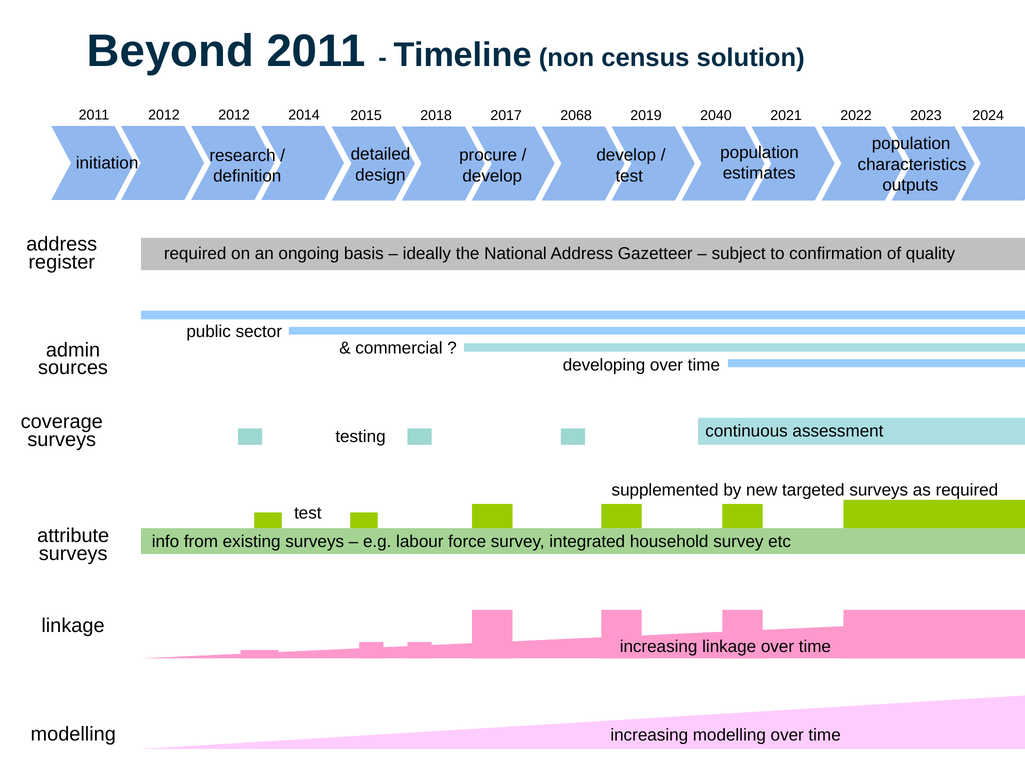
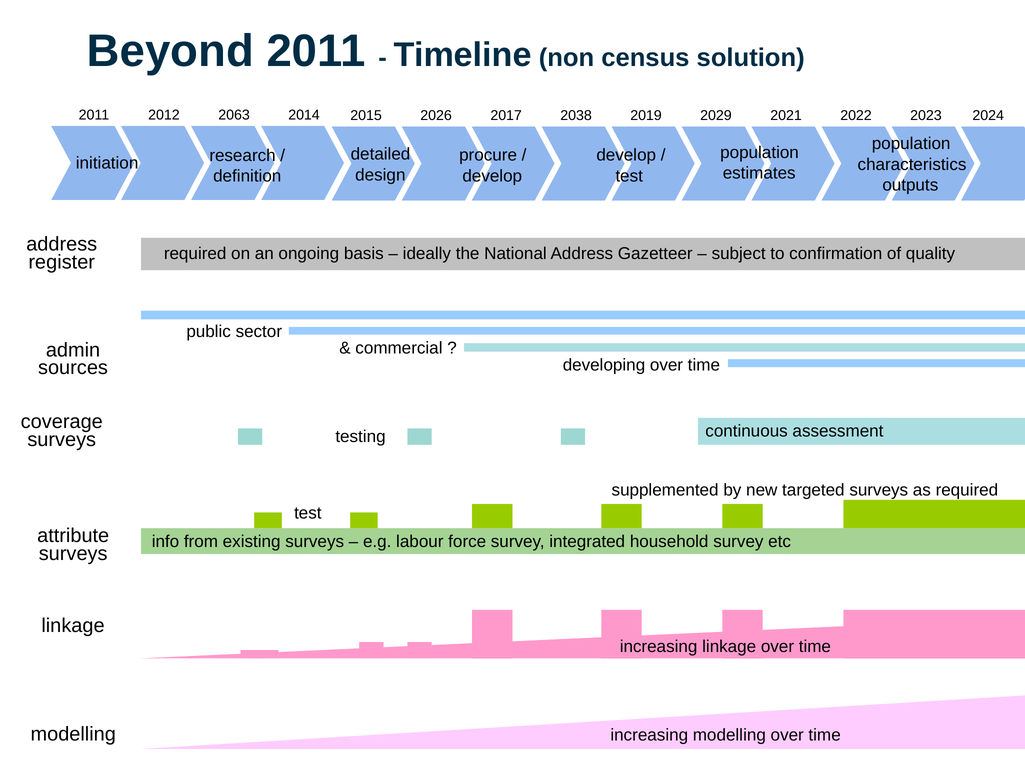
2012 2012: 2012 -> 2063 (234, 115)
2018: 2018 -> 2026 (436, 115)
2068: 2068 -> 2038 (576, 115)
2040: 2040 -> 2029 (716, 115)
